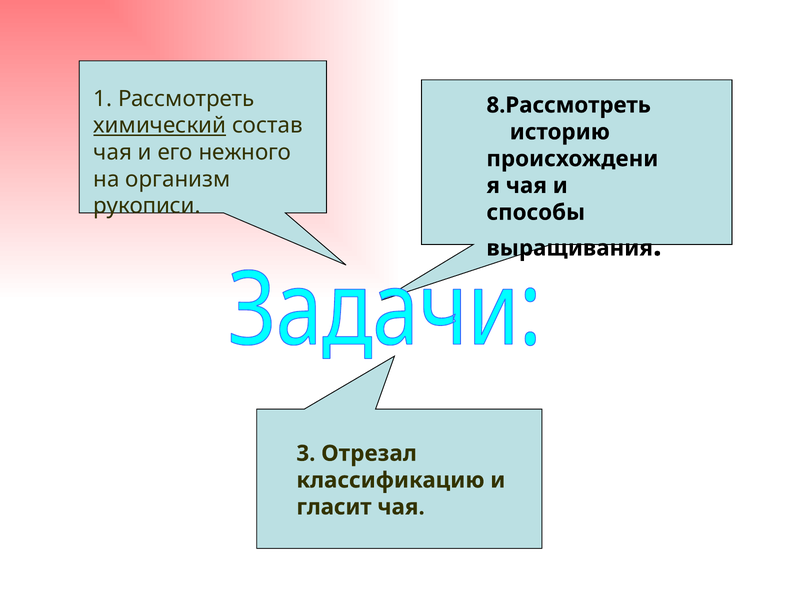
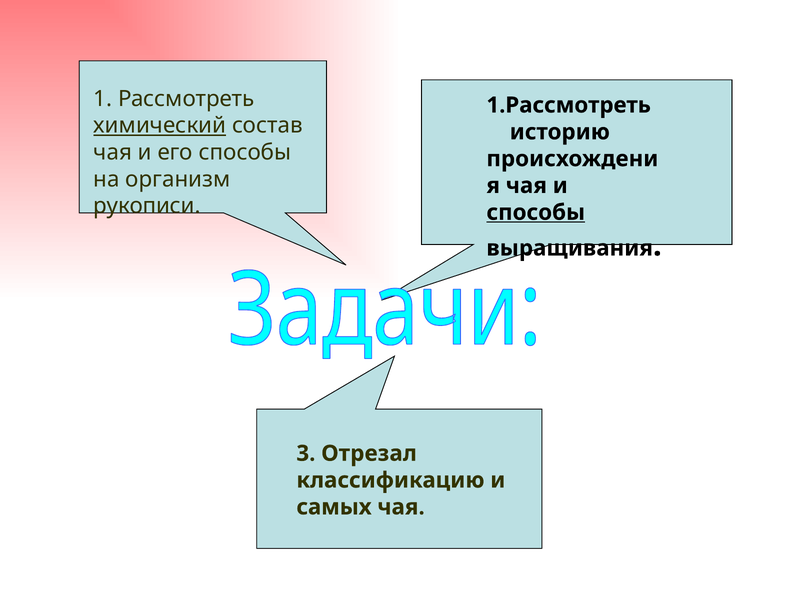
8.Рассмотреть: 8.Рассмотреть -> 1.Рассмотреть (569, 105)
его нежного: нежного -> способы (245, 153)
способы underline: none -> present (536, 213)
гласит: гласит -> самых (334, 508)
